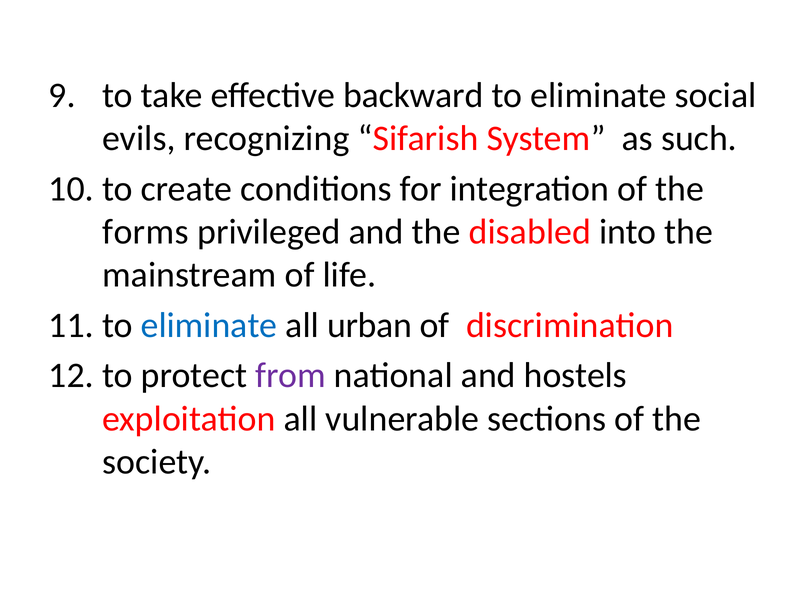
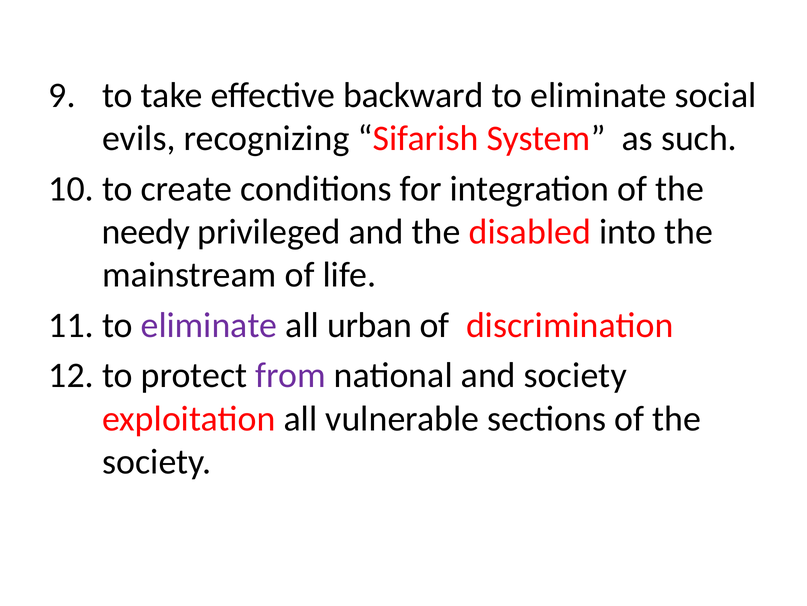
forms: forms -> needy (146, 232)
eliminate colour: blue -> purple (209, 325)
and hostels: hostels -> society (575, 375)
